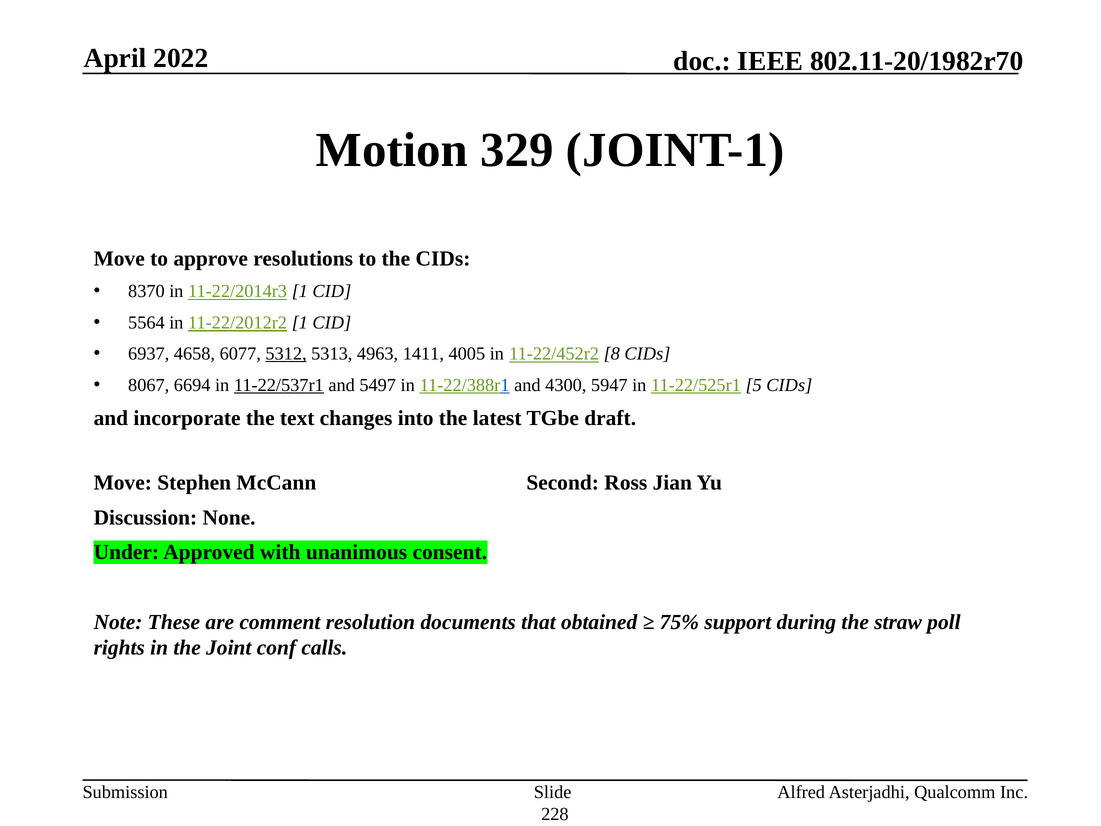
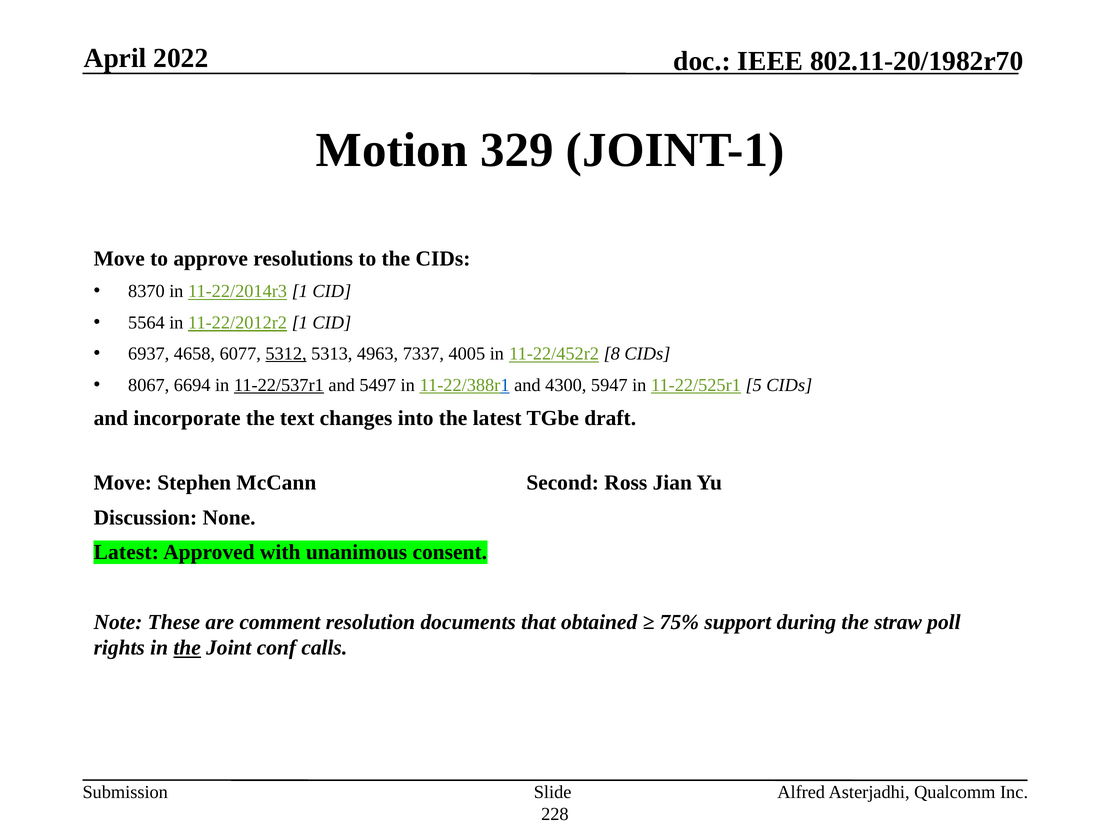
1411: 1411 -> 7337 (423, 354)
Under: Under -> Latest (126, 552)
the underline: none -> present (187, 648)
